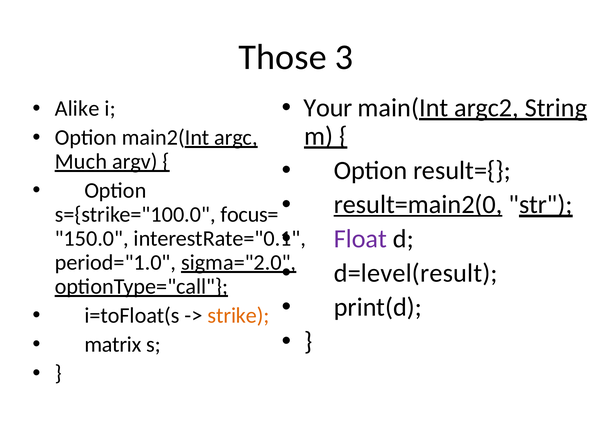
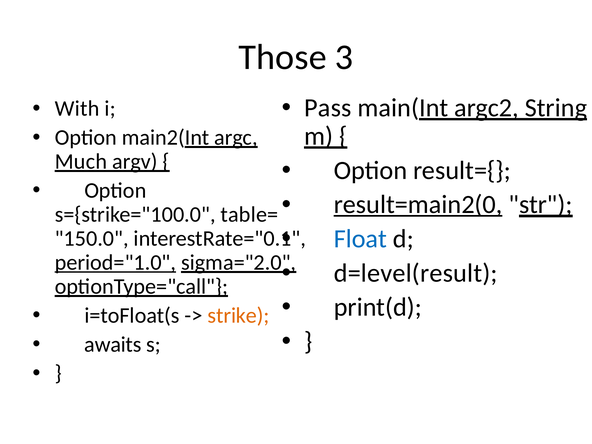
Your: Your -> Pass (328, 108)
Alike: Alike -> With (77, 109)
focus=: focus= -> table= (249, 214)
Float colour: purple -> blue (360, 239)
period="1.0 underline: none -> present (115, 262)
matrix: matrix -> awaits (113, 344)
